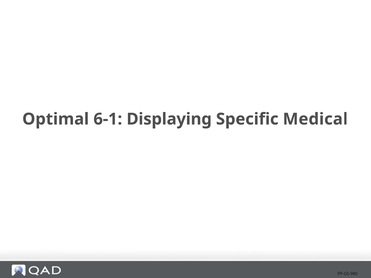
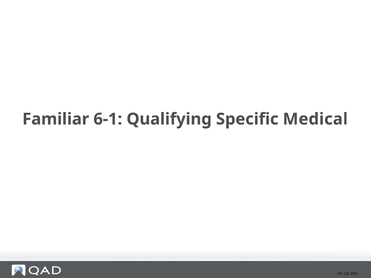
Optimal: Optimal -> Familiar (56, 119)
Displaying: Displaying -> Qualifying (169, 119)
